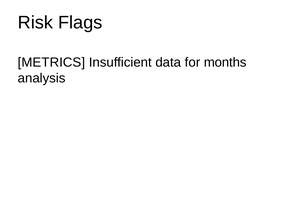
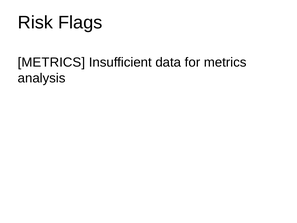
for months: months -> metrics (225, 62)
